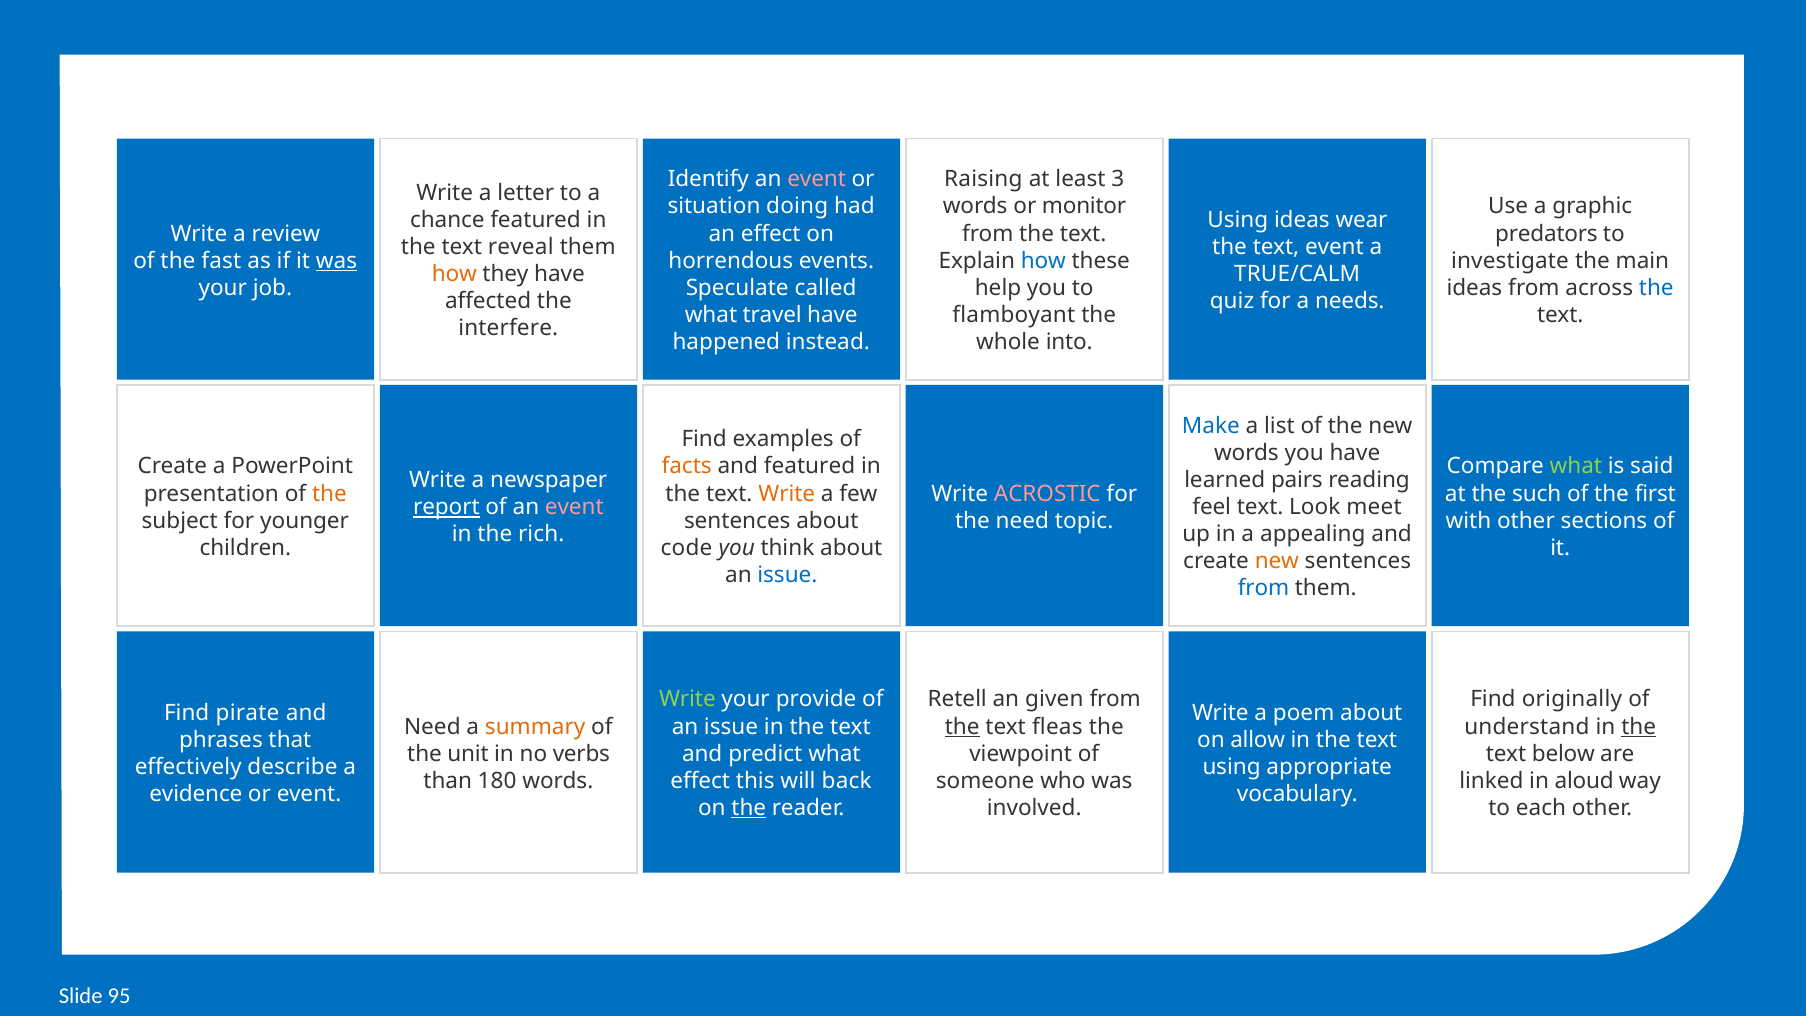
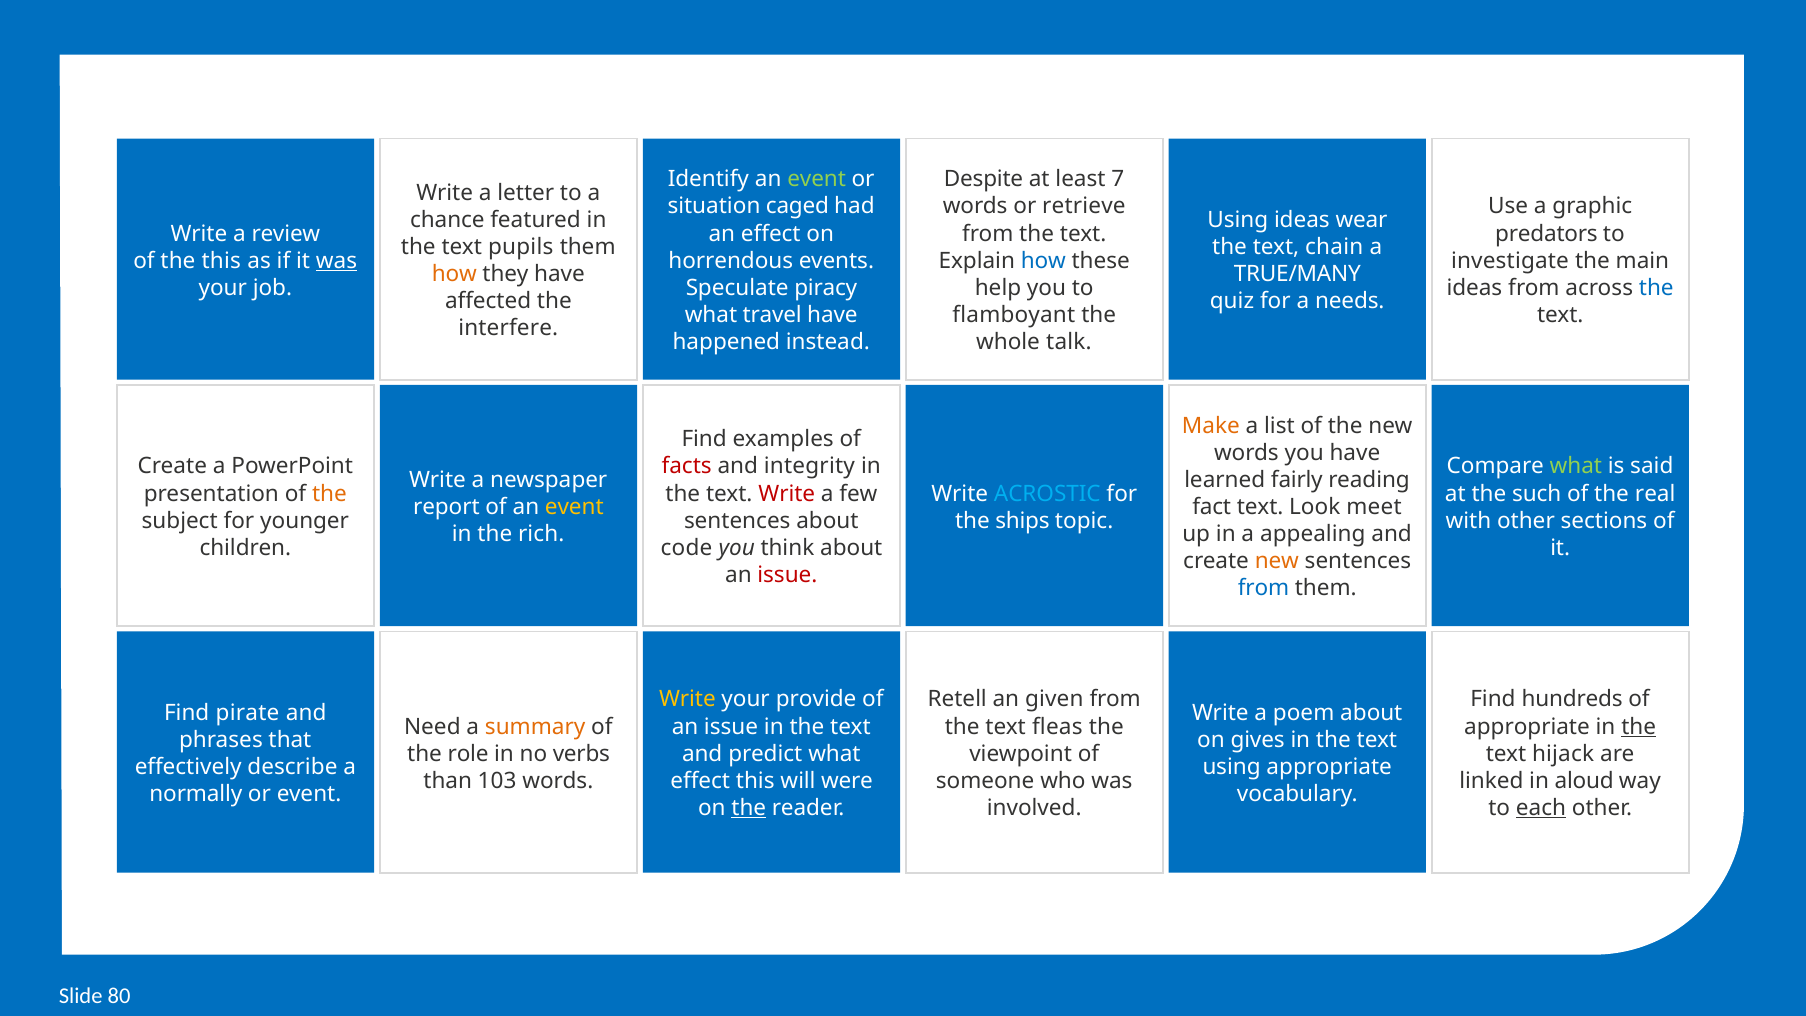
event colour: pink -> light green (817, 179)
Raising: Raising -> Despite (984, 179)
3: 3 -> 7 (1118, 179)
doing: doing -> caged (797, 207)
monitor: monitor -> retrieve (1084, 207)
reveal: reveal -> pupils (521, 247)
text event: event -> chain (1334, 247)
the fast: fast -> this (221, 261)
TRUE/CALM: TRUE/CALM -> TRUE/MANY (1297, 274)
called: called -> piracy (826, 288)
into: into -> talk (1069, 342)
Make colour: blue -> orange (1211, 426)
facts colour: orange -> red (687, 466)
and featured: featured -> integrity (809, 466)
pairs: pairs -> fairly (1297, 480)
Write colour: orange -> red (787, 494)
ACROSTIC colour: pink -> light blue (1047, 494)
first: first -> real (1655, 494)
report underline: present -> none (446, 507)
event colour: pink -> yellow (574, 507)
feel: feel -> fact (1212, 507)
the need: need -> ships (1023, 521)
issue colour: blue -> red (787, 575)
Write colour: light green -> yellow (687, 699)
originally: originally -> hundreds (1572, 699)
the underline: present -> none (962, 726)
understand: understand -> appropriate (1527, 726)
allow: allow -> gives (1258, 740)
unit: unit -> role (468, 754)
below: below -> hijack (1563, 754)
180: 180 -> 103 (497, 781)
back: back -> were (847, 781)
evidence: evidence -> normally (196, 794)
each underline: none -> present (1541, 808)
95: 95 -> 80 (119, 996)
